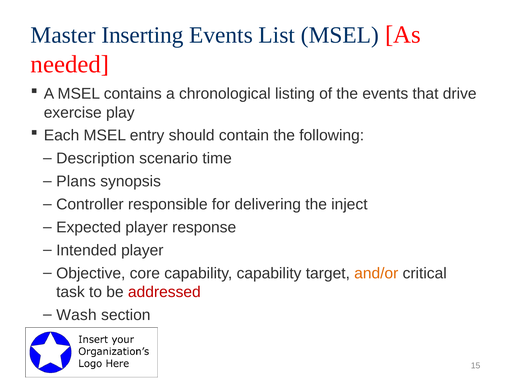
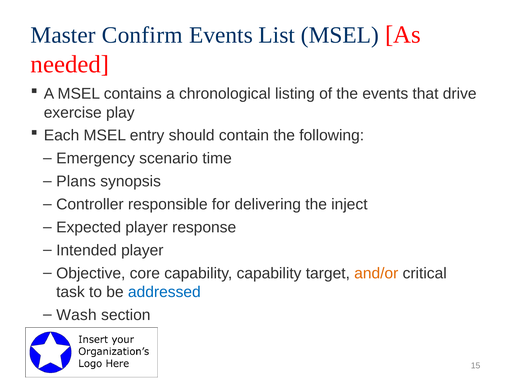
Inserting: Inserting -> Confirm (142, 35)
Description: Description -> Emergency (96, 159)
addressed colour: red -> blue (164, 292)
